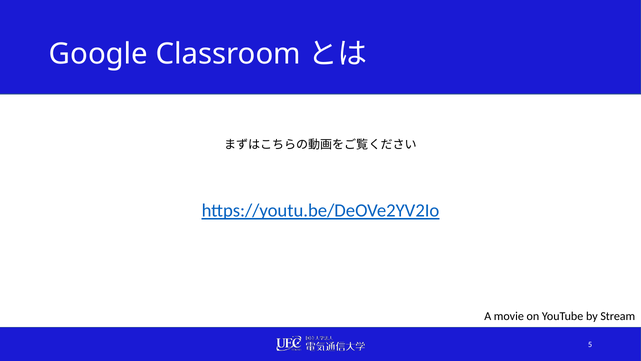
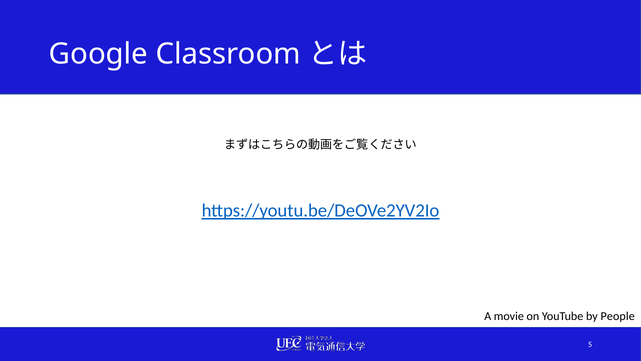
Stream: Stream -> People (618, 316)
